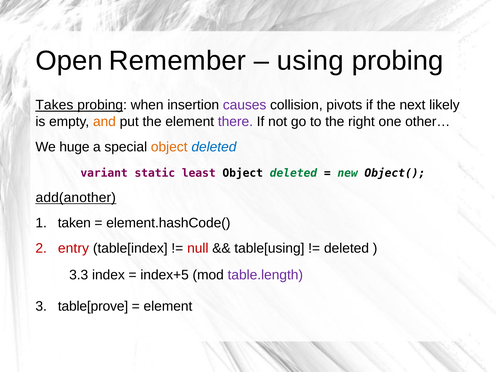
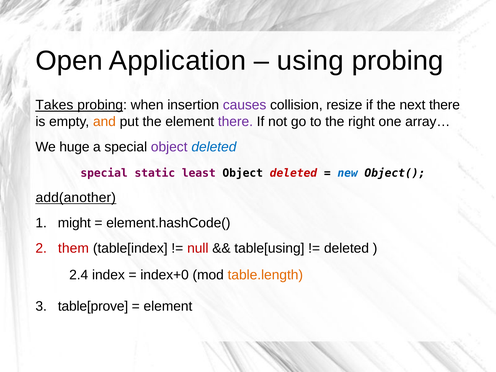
Remember: Remember -> Application (177, 61)
pivots: pivots -> resize (344, 105)
next likely: likely -> there (445, 105)
other…: other… -> array… (428, 122)
object colour: orange -> purple (169, 147)
variant: variant -> special (104, 173)
deleted colour: green -> red (293, 173)
new colour: green -> blue (348, 173)
taken: taken -> might (74, 223)
entry: entry -> them (73, 248)
3.3: 3.3 -> 2.4 (79, 275)
index+5: index+5 -> index+0 (165, 275)
table.length colour: purple -> orange (265, 275)
